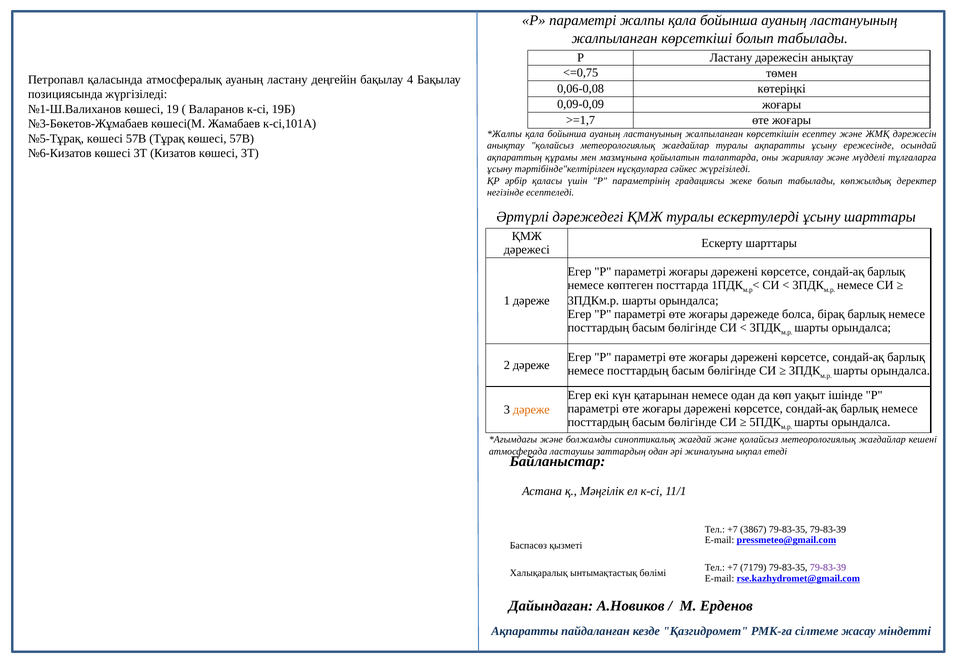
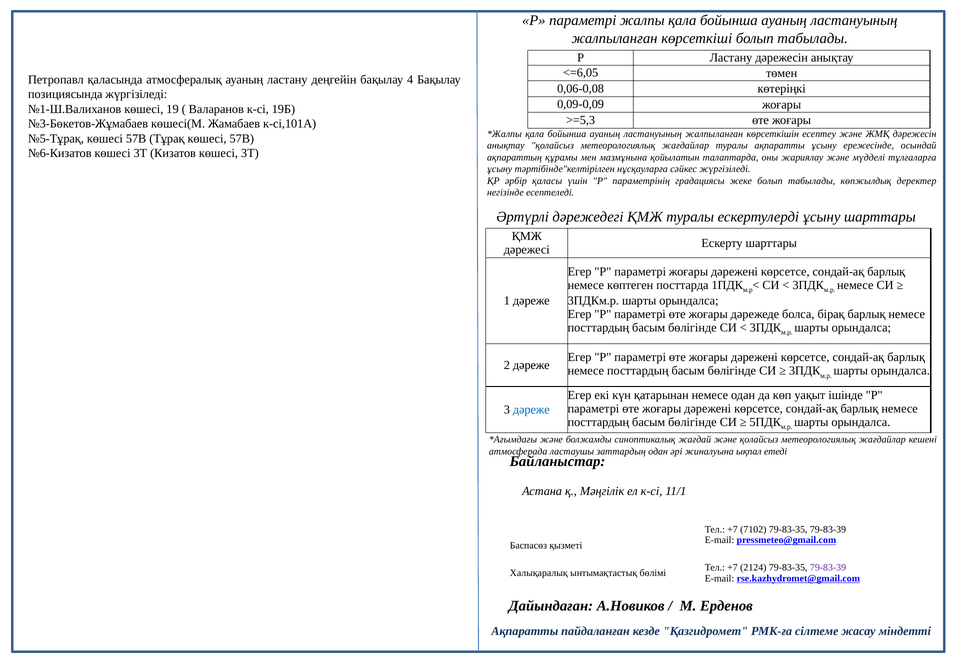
<=0,75: <=0,75 -> <=6,05 (581, 73)
>=1,7: >=1,7 -> >=5,3 (581, 120)
дәреже colour: orange -> blue (531, 409)
3867: 3867 -> 7102 (753, 529)
7179: 7179 -> 2124 (753, 567)
